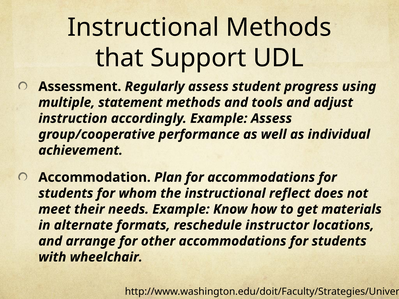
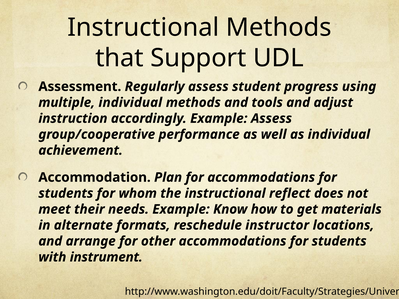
multiple statement: statement -> individual (130, 103)
wheelchair: wheelchair -> instrument (106, 257)
